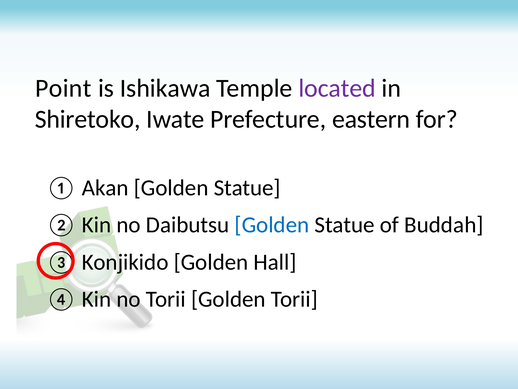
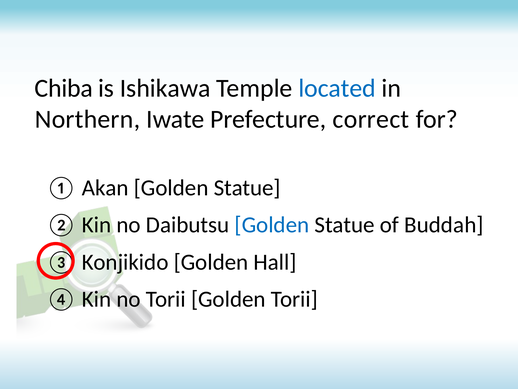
Point: Point -> Chiba (64, 88)
located colour: purple -> blue (337, 88)
Shiretoko: Shiretoko -> Northern (87, 119)
eastern: eastern -> correct (371, 119)
